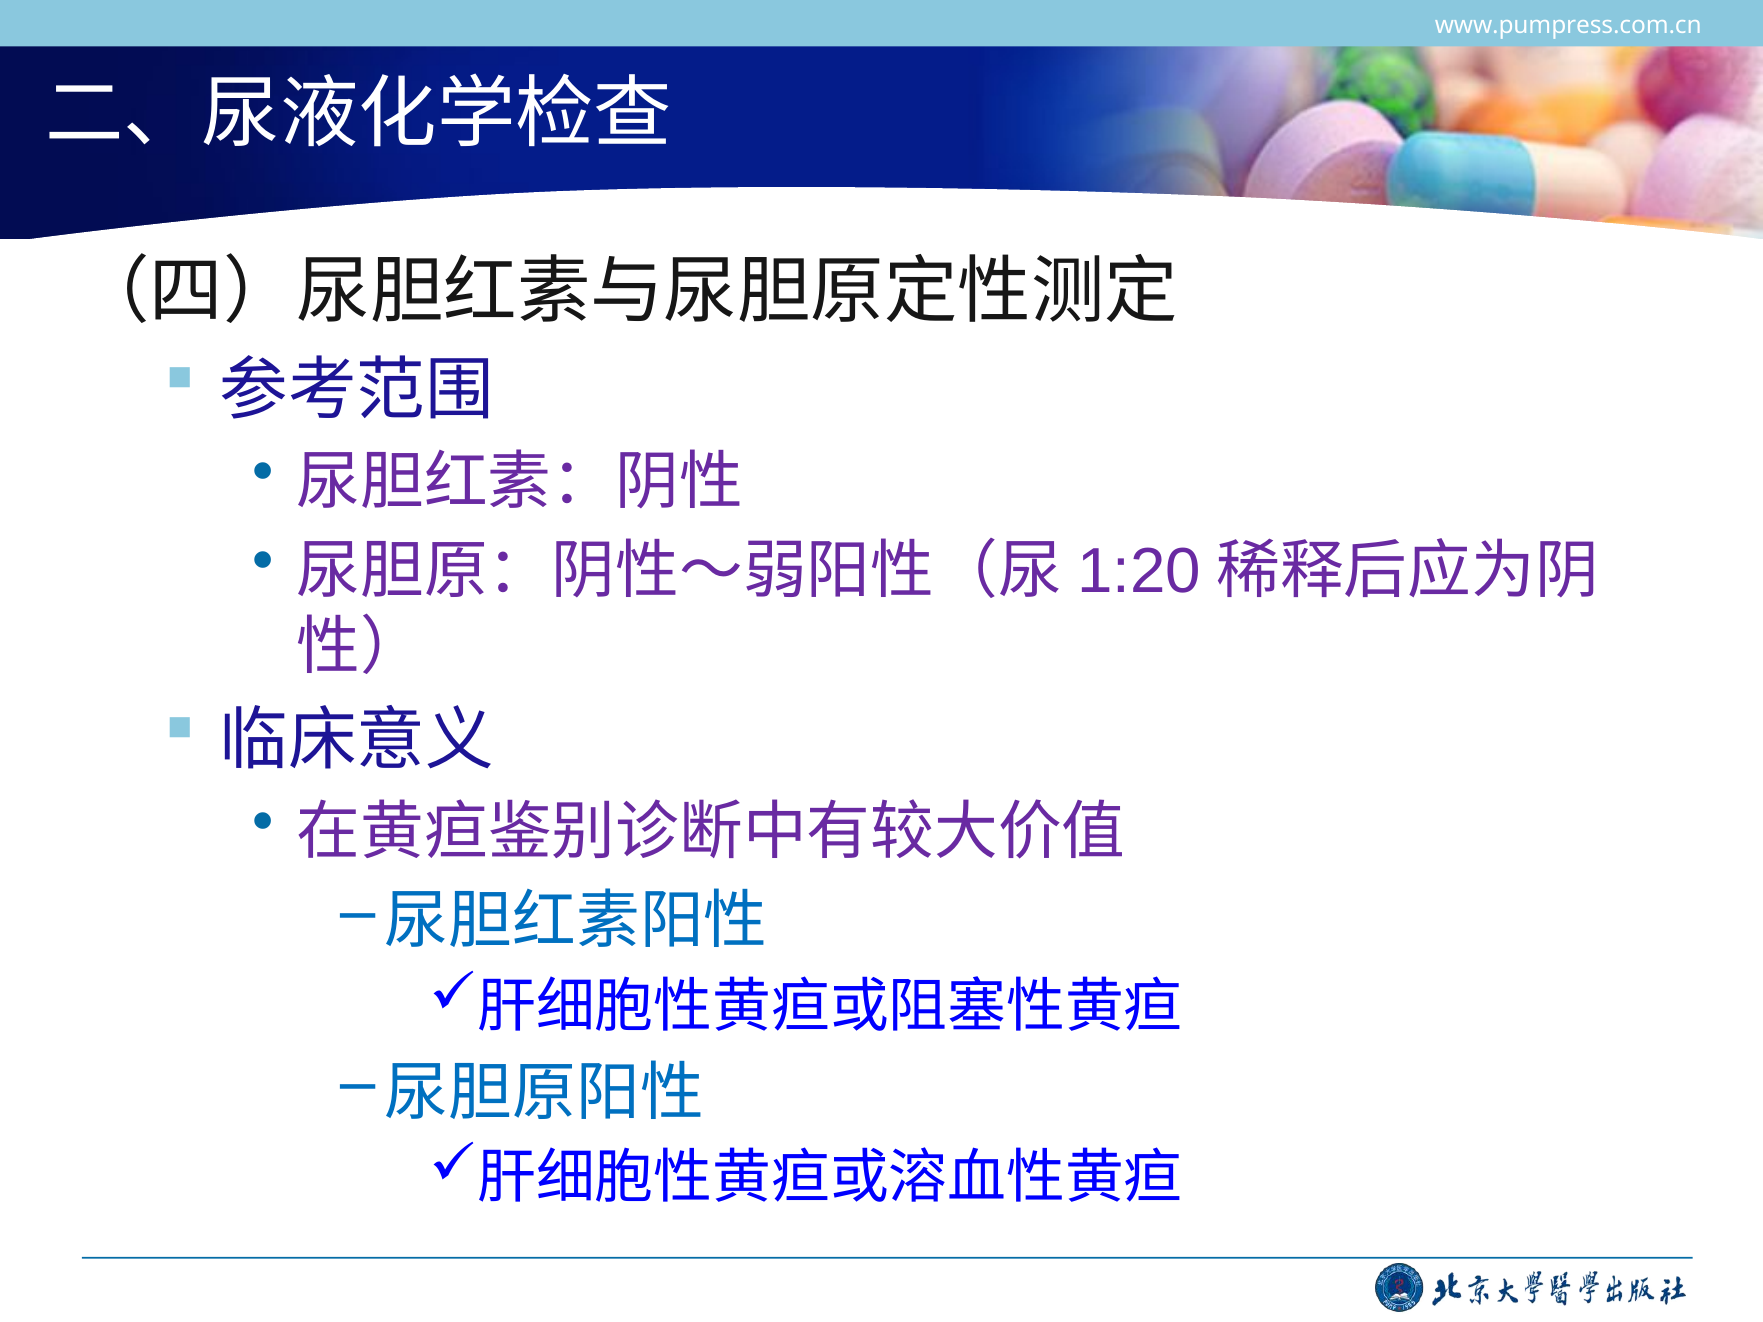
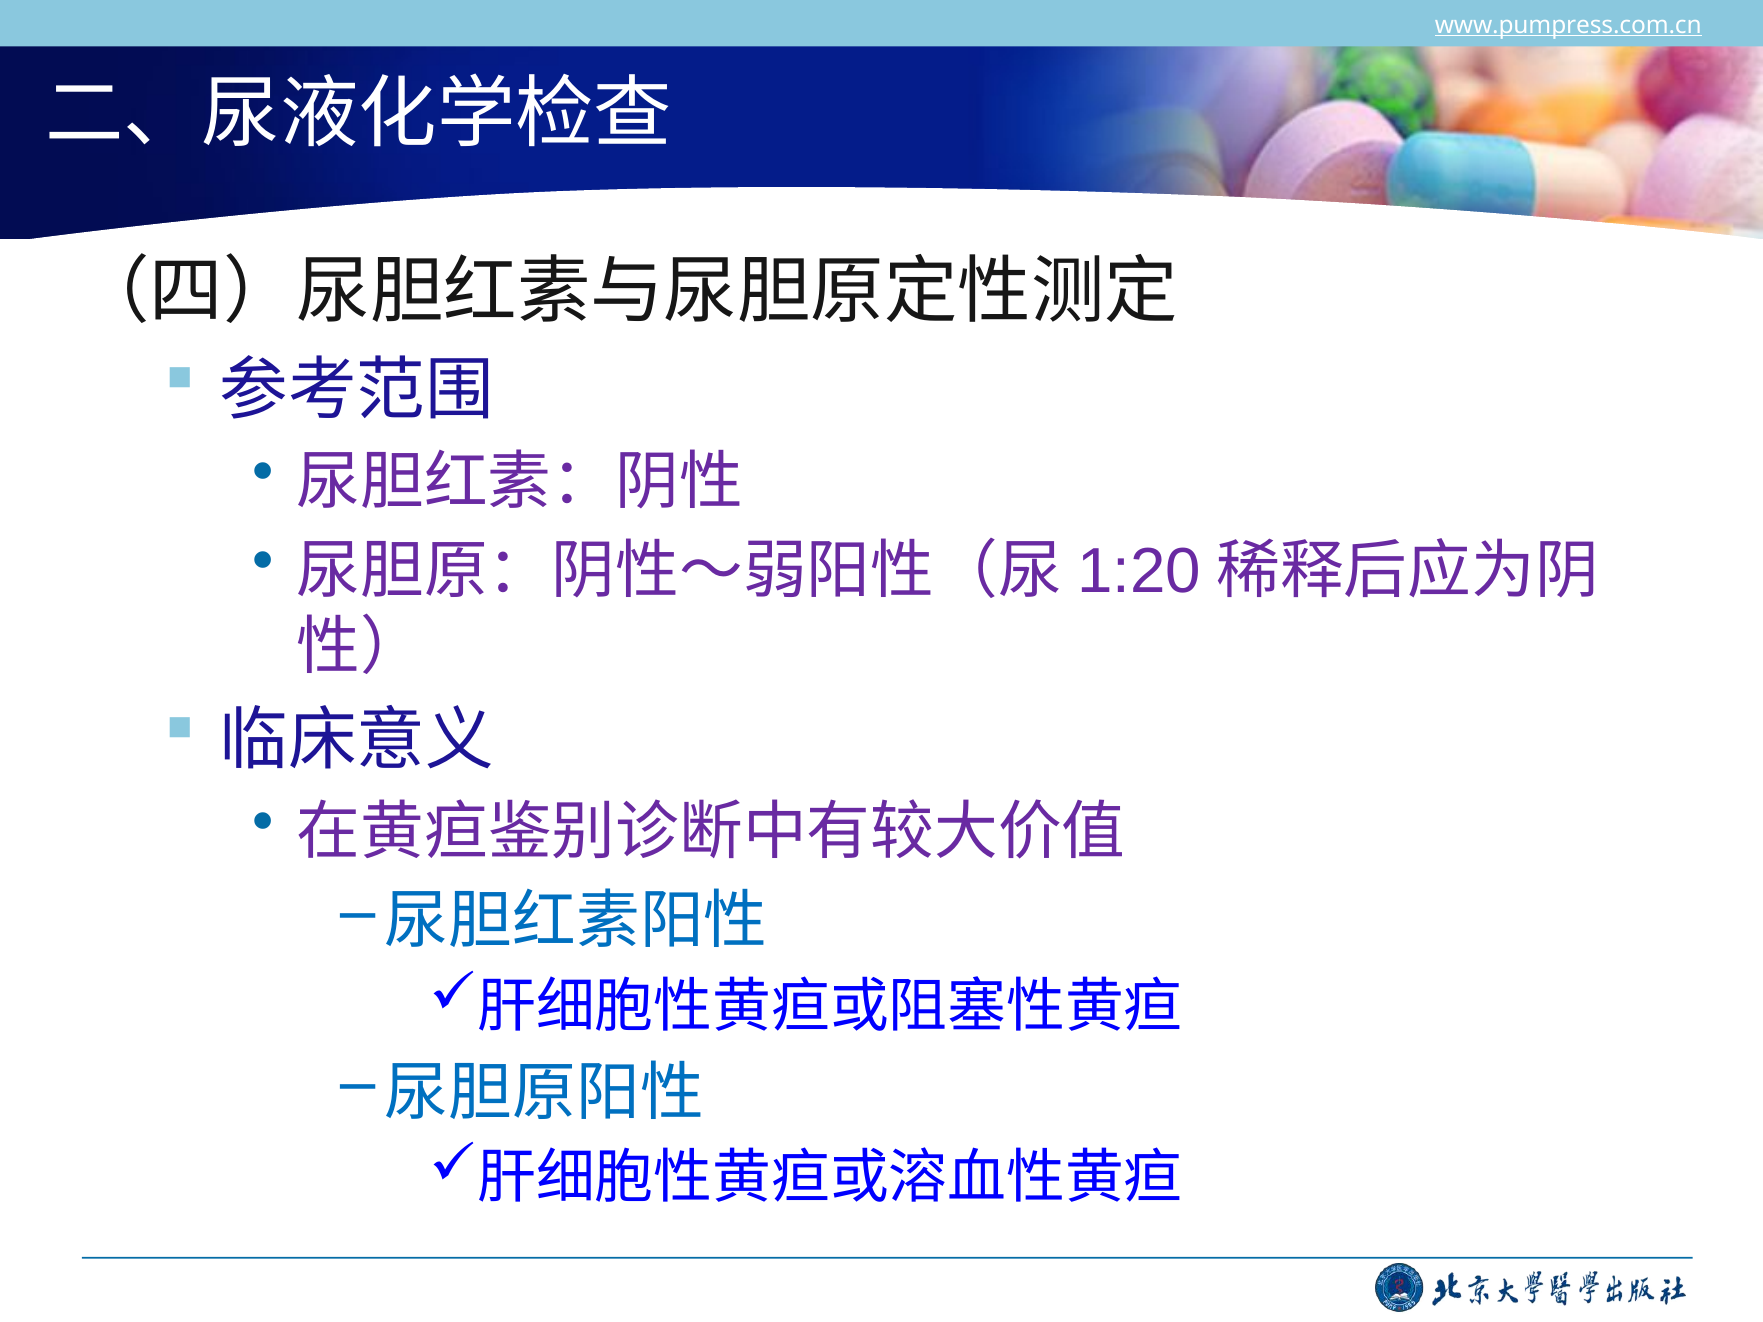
www.pumpress.com.cn underline: none -> present (1568, 25)
